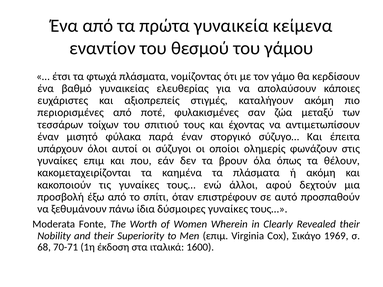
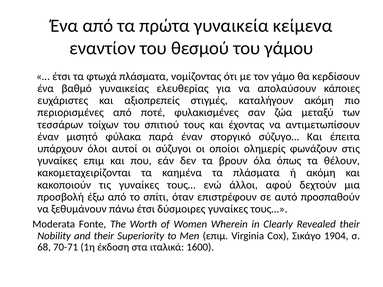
πάνω ίδια: ίδια -> έτσι (146, 209)
1969: 1969 -> 1904 (336, 236)
